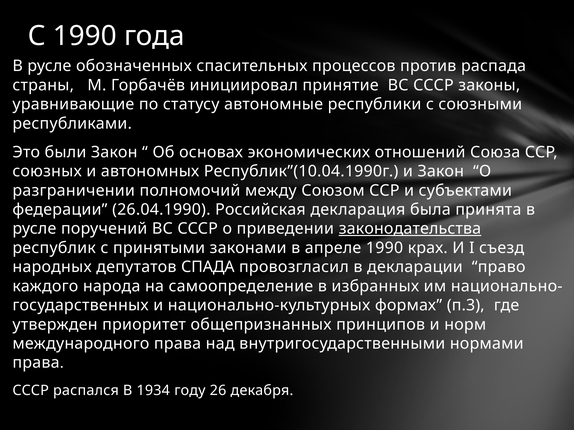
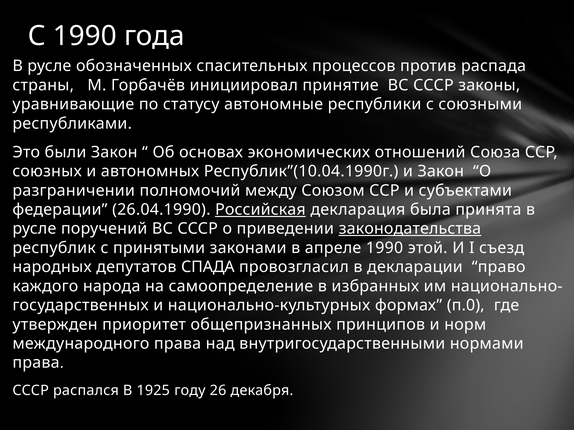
Российская underline: none -> present (260, 210)
крах: крах -> этой (428, 248)
п.3: п.3 -> п.0 (466, 306)
1934: 1934 -> 1925 (153, 391)
